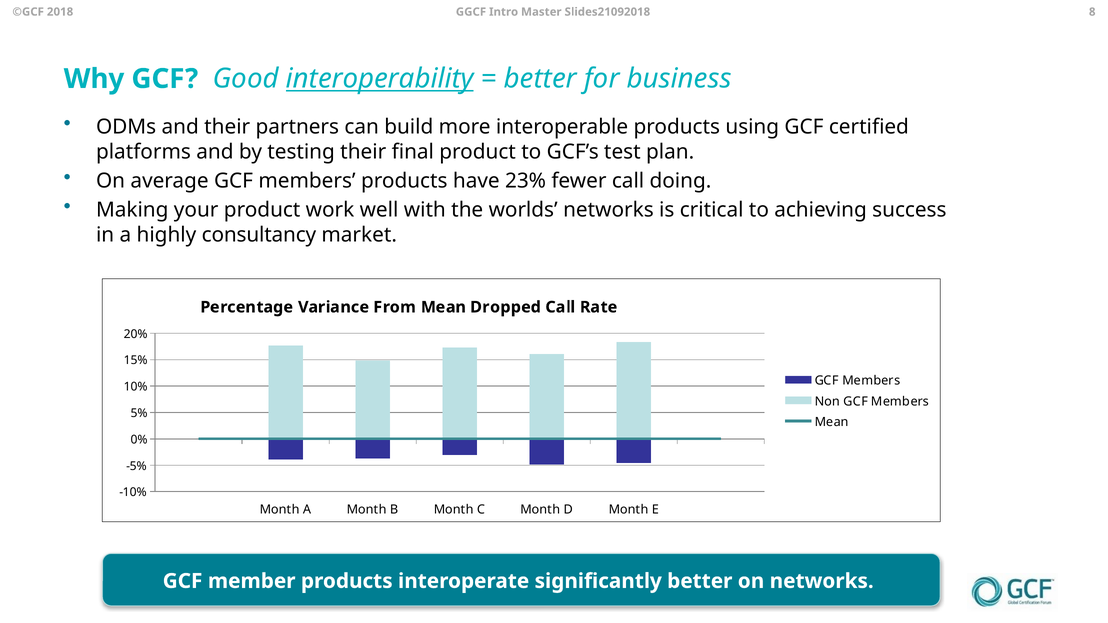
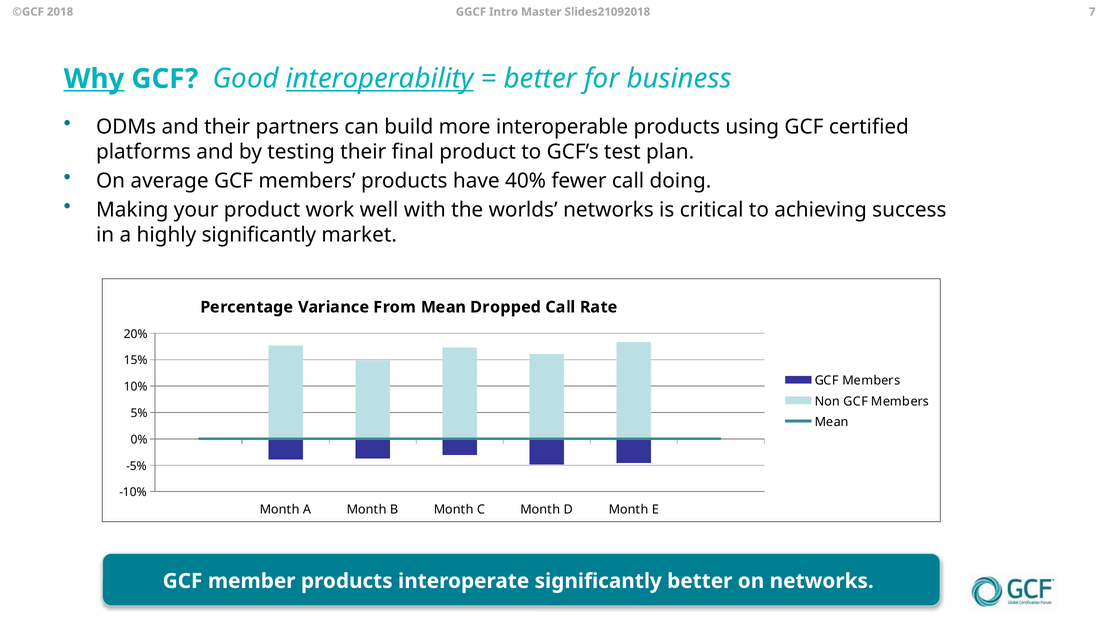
8: 8 -> 7 (1092, 12)
Why underline: none -> present (94, 79)
23%: 23% -> 40% (526, 181)
highly consultancy: consultancy -> significantly (259, 235)
